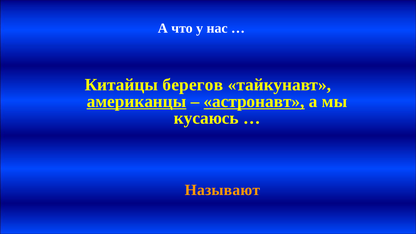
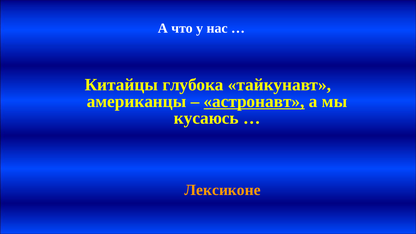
берегов: берегов -> глубока (193, 85)
американцы underline: present -> none (137, 101)
Называют: Называют -> Лексиконе (223, 190)
